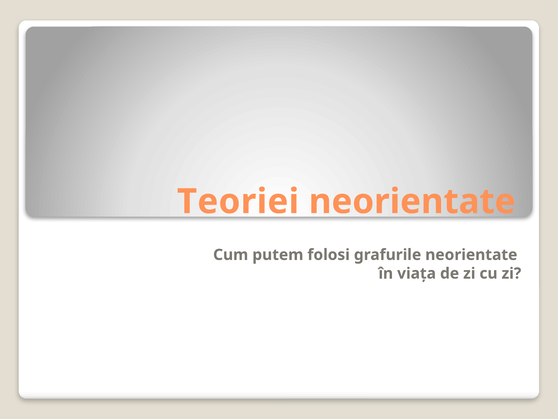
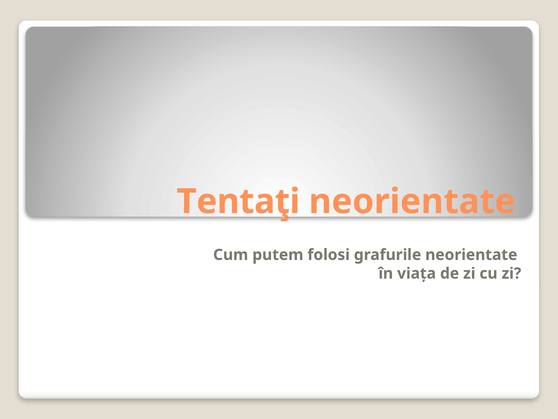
Teoriei: Teoriei -> Tentaţi (238, 201)
